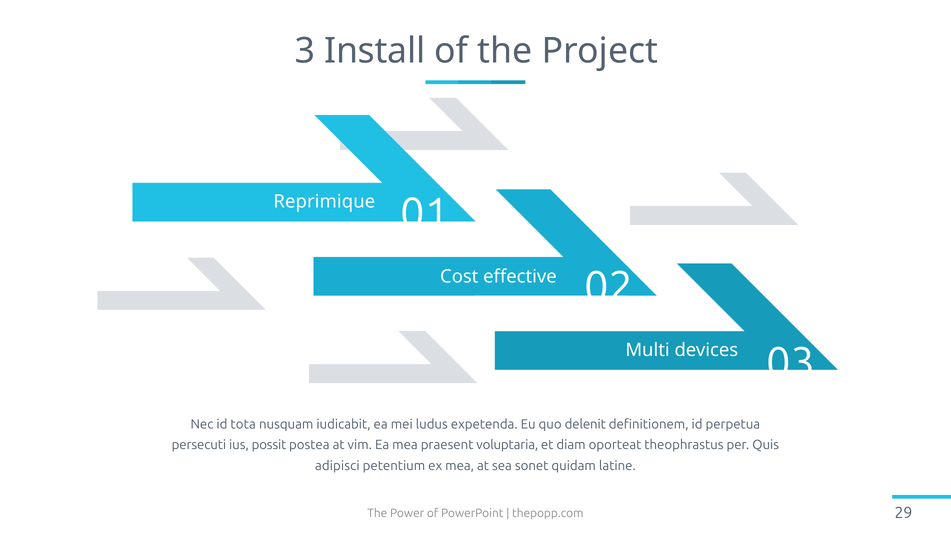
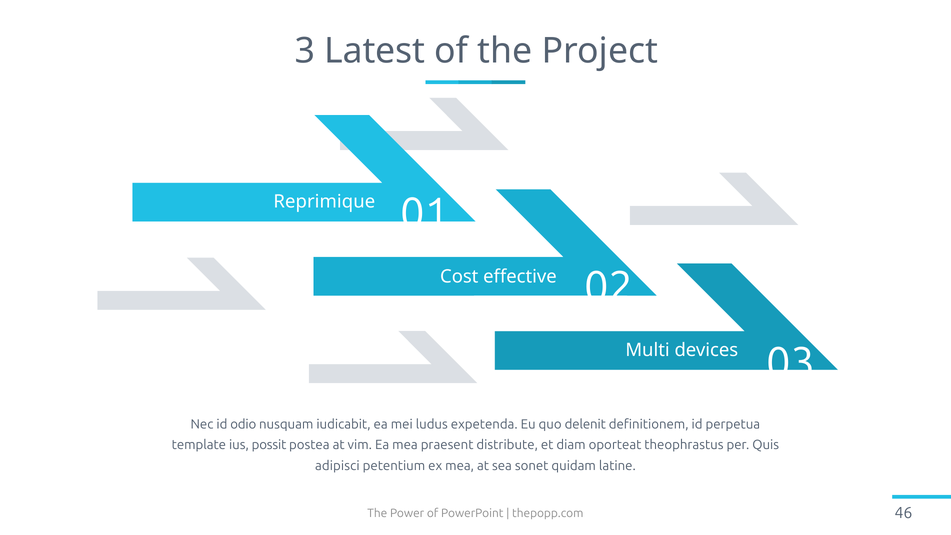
Install: Install -> Latest (375, 51)
tota: tota -> odio (243, 424)
persecuti: persecuti -> template (199, 445)
voluptaria: voluptaria -> distribute (507, 445)
29: 29 -> 46 (903, 513)
